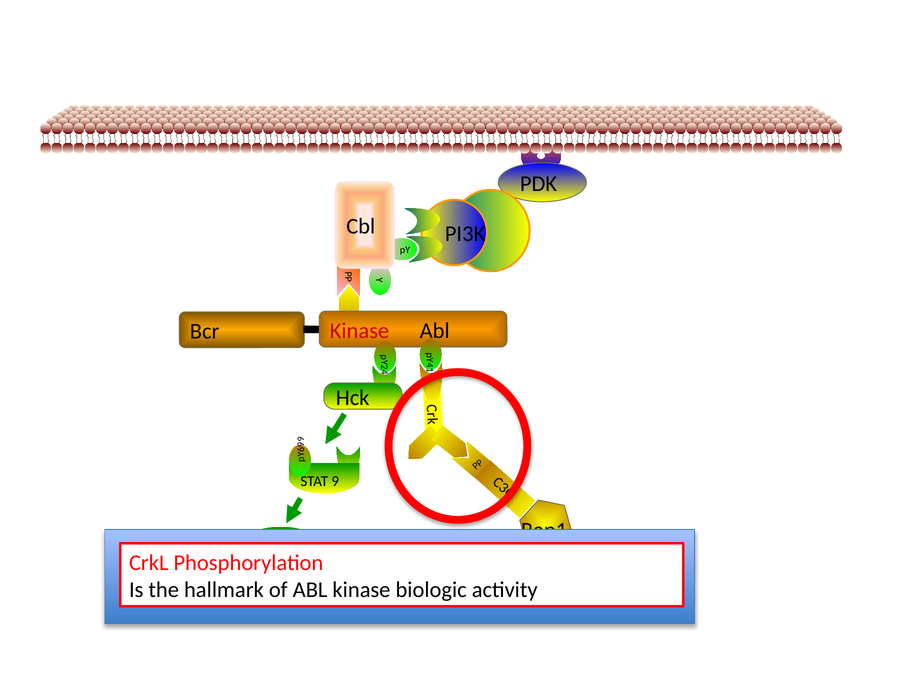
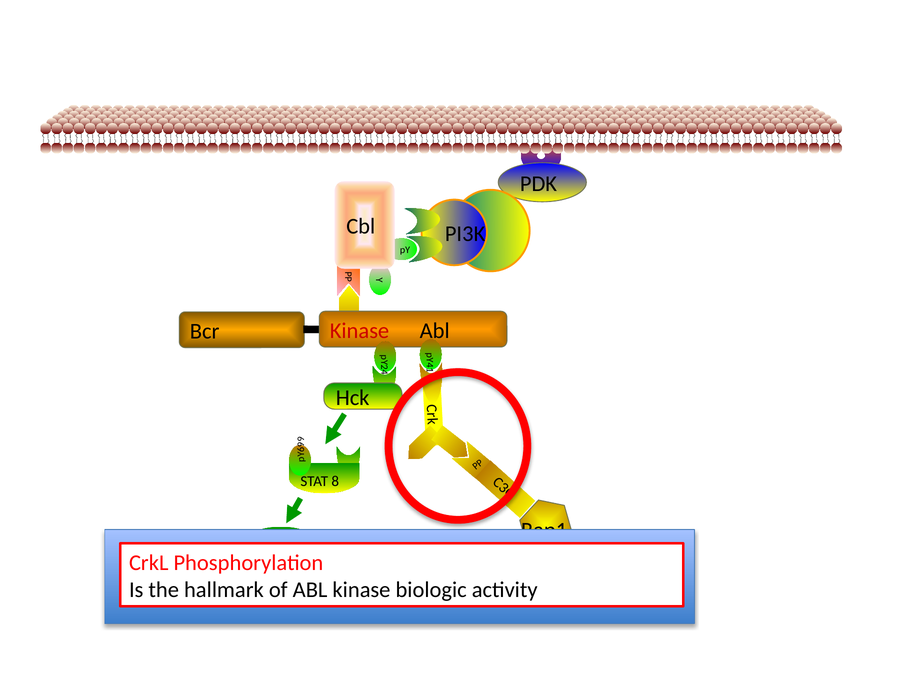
STAT 9: 9 -> 8 (335, 481)
